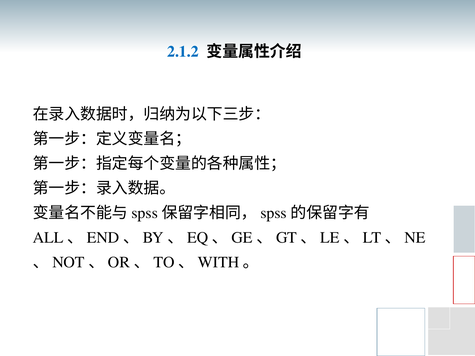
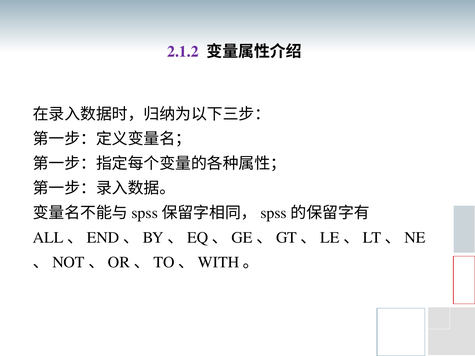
2.1.2 colour: blue -> purple (183, 52)
